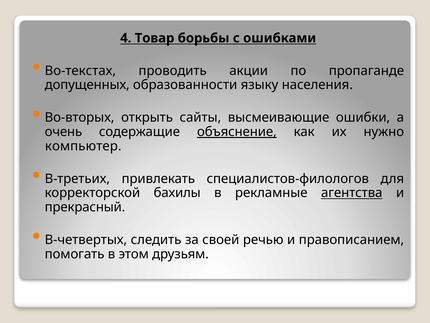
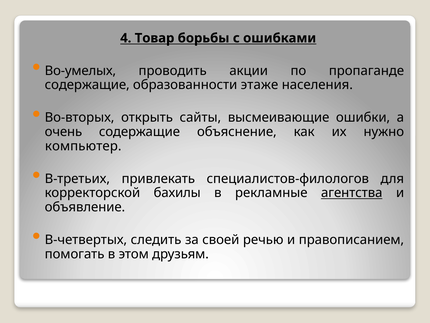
Во-текстах: Во-текстах -> Во-умелых (80, 71)
допущенных: допущенных -> содержащие (87, 85)
языку: языку -> этаже (259, 85)
объяснение underline: present -> none (237, 132)
прекрасный: прекрасный -> объявление (85, 207)
